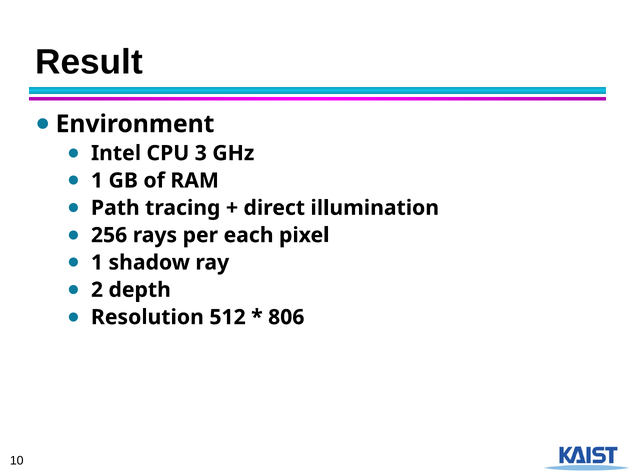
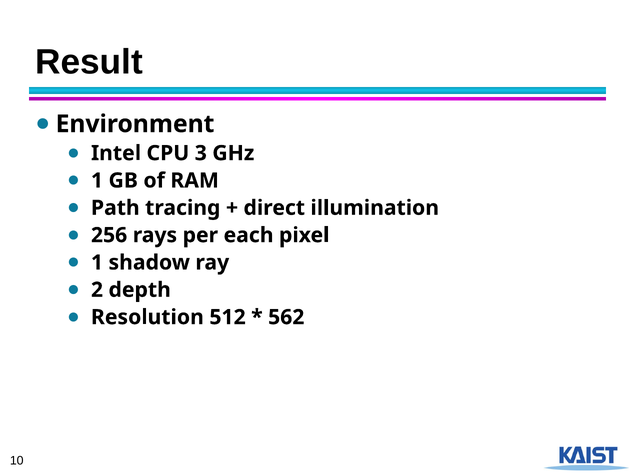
806: 806 -> 562 (286, 317)
